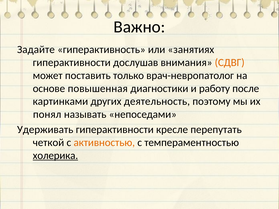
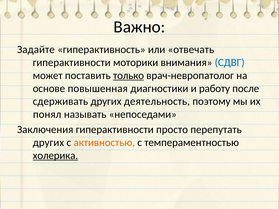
занятиях: занятиях -> отвечать (191, 50)
дослушав: дослушав -> моторики (136, 63)
СДВГ colour: orange -> blue (230, 63)
только underline: none -> present (129, 76)
картинками: картинками -> сдерживать (60, 102)
Удерживать: Удерживать -> Заключения (45, 130)
кресле: кресле -> просто (172, 130)
четкой: четкой -> других (48, 143)
